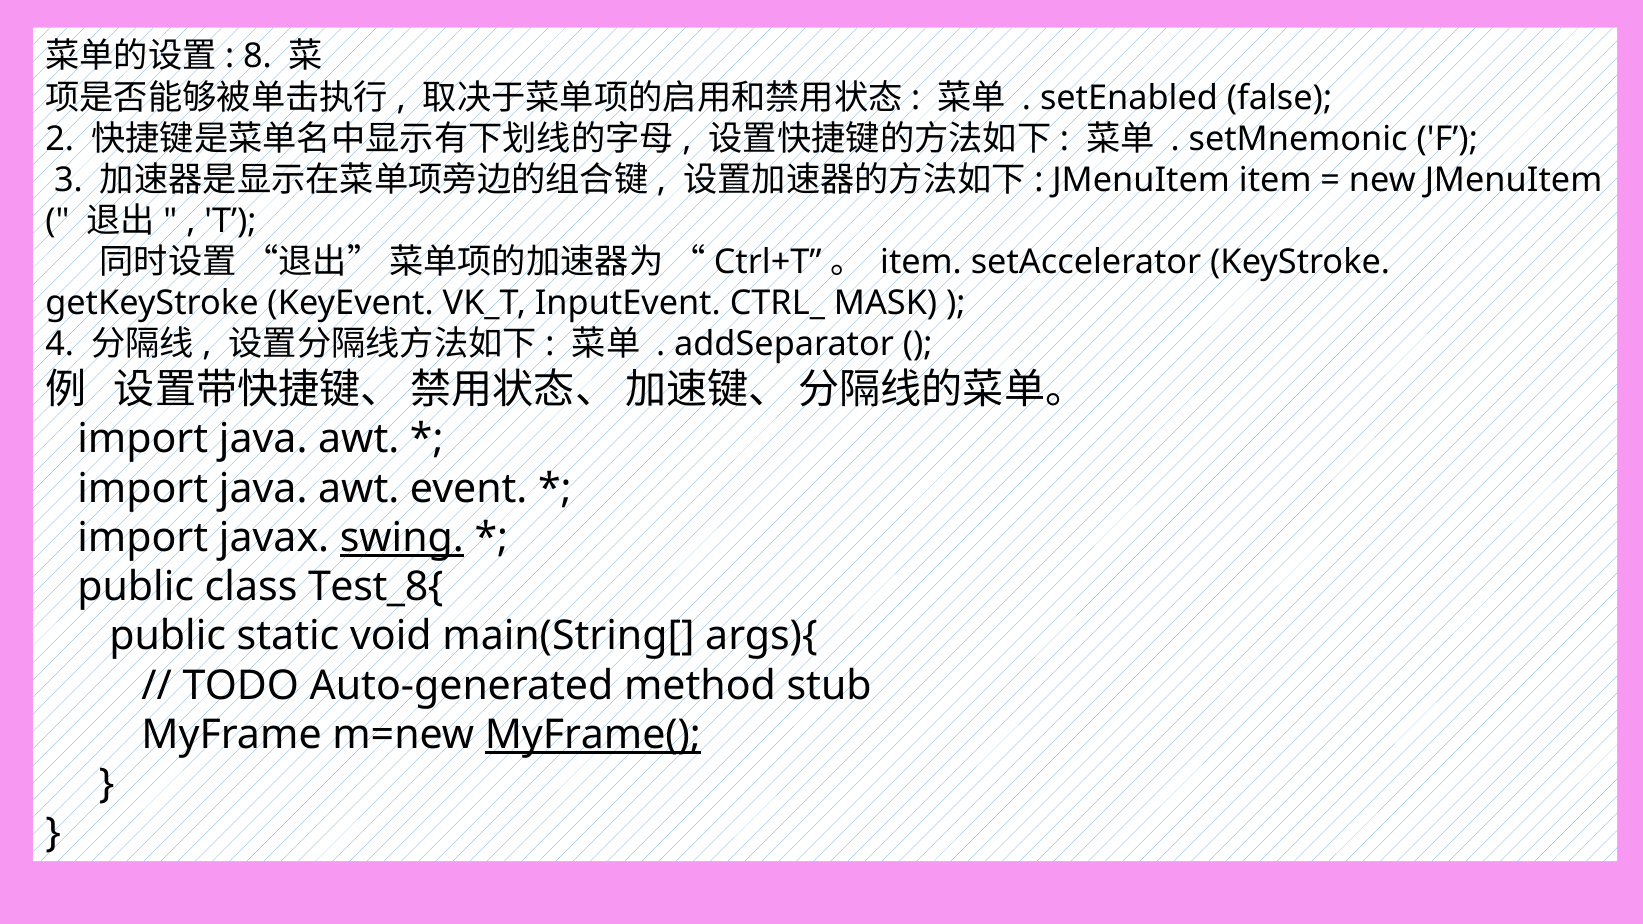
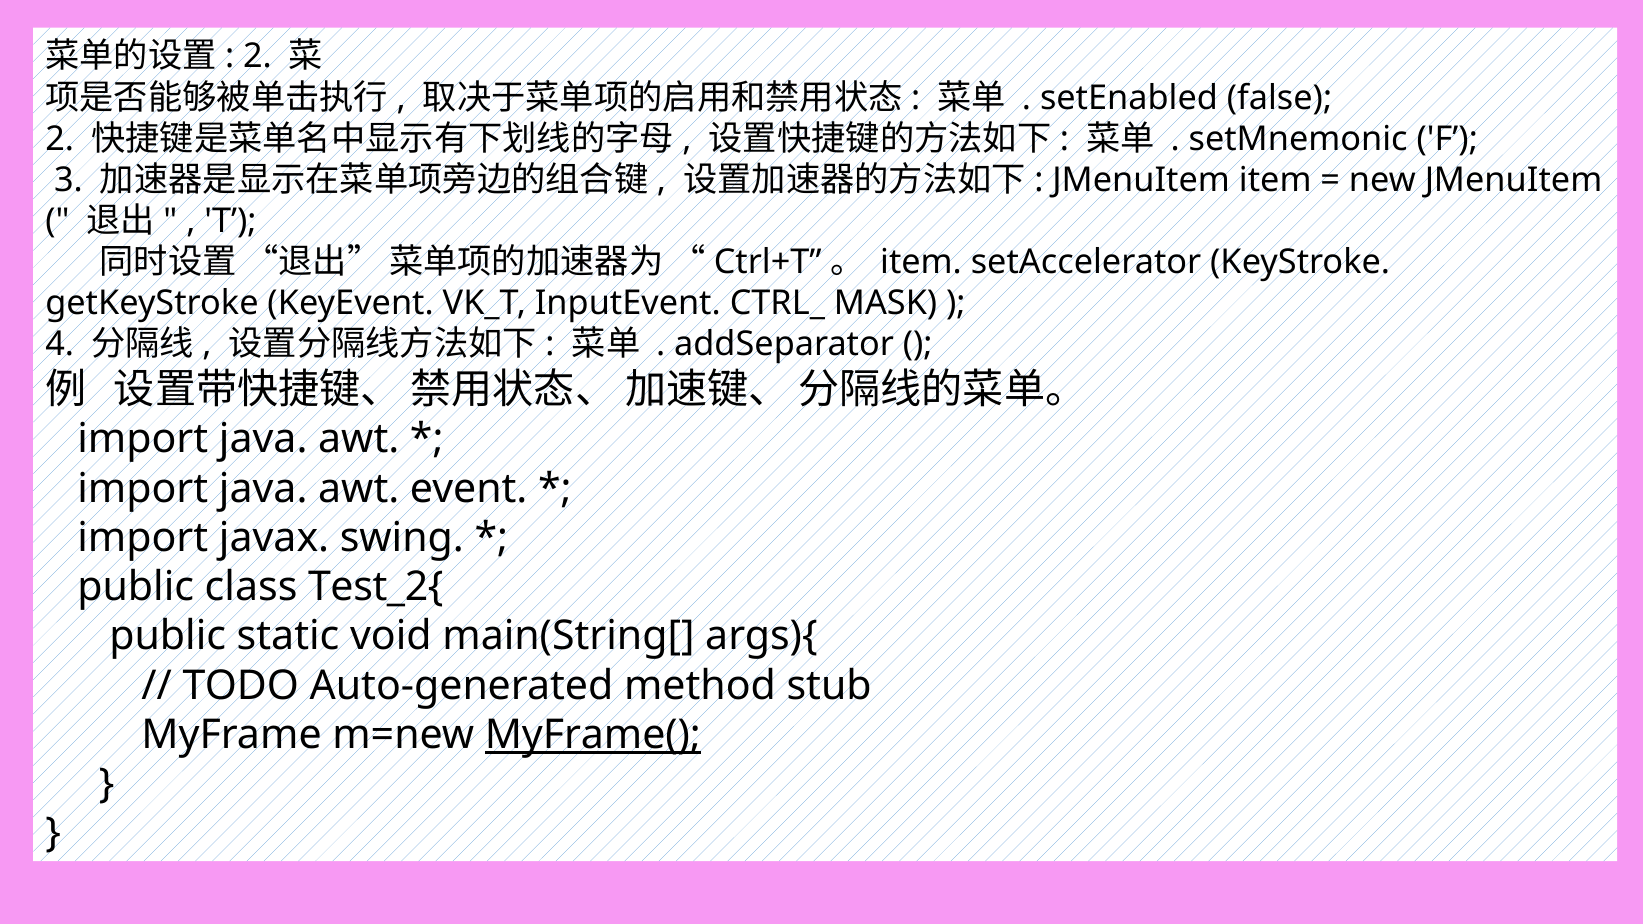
8: 8 -> 2 (258, 57)
swing underline: present -> none (402, 538)
Test_8{: Test_8{ -> Test_2{ (376, 587)
